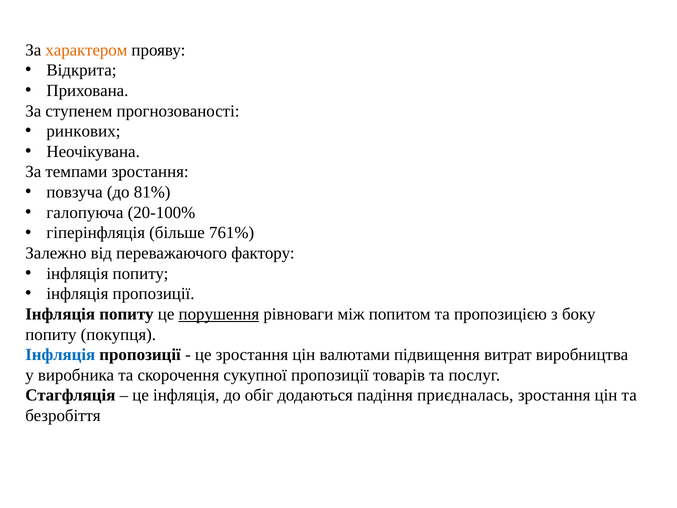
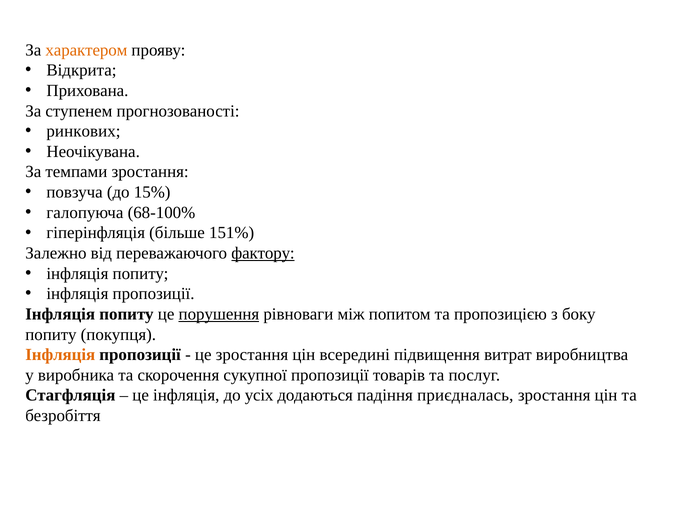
81%: 81% -> 15% (152, 192)
20-100%: 20-100% -> 68-100% (161, 212)
761%: 761% -> 151% (232, 233)
фактору underline: none -> present (263, 253)
Інфляція colour: blue -> orange (60, 355)
валютами: валютами -> всередині (355, 355)
обіг: обіг -> усіх (259, 395)
